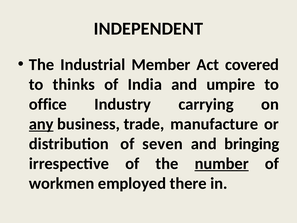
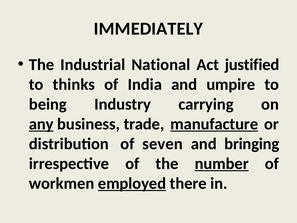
INDEPENDENT: INDEPENDENT -> IMMEDIATELY (148, 29)
Member: Member -> National (161, 65)
covered: covered -> justified (252, 65)
office: office -> being (48, 104)
manufacture underline: none -> present (214, 124)
employed underline: none -> present (132, 183)
